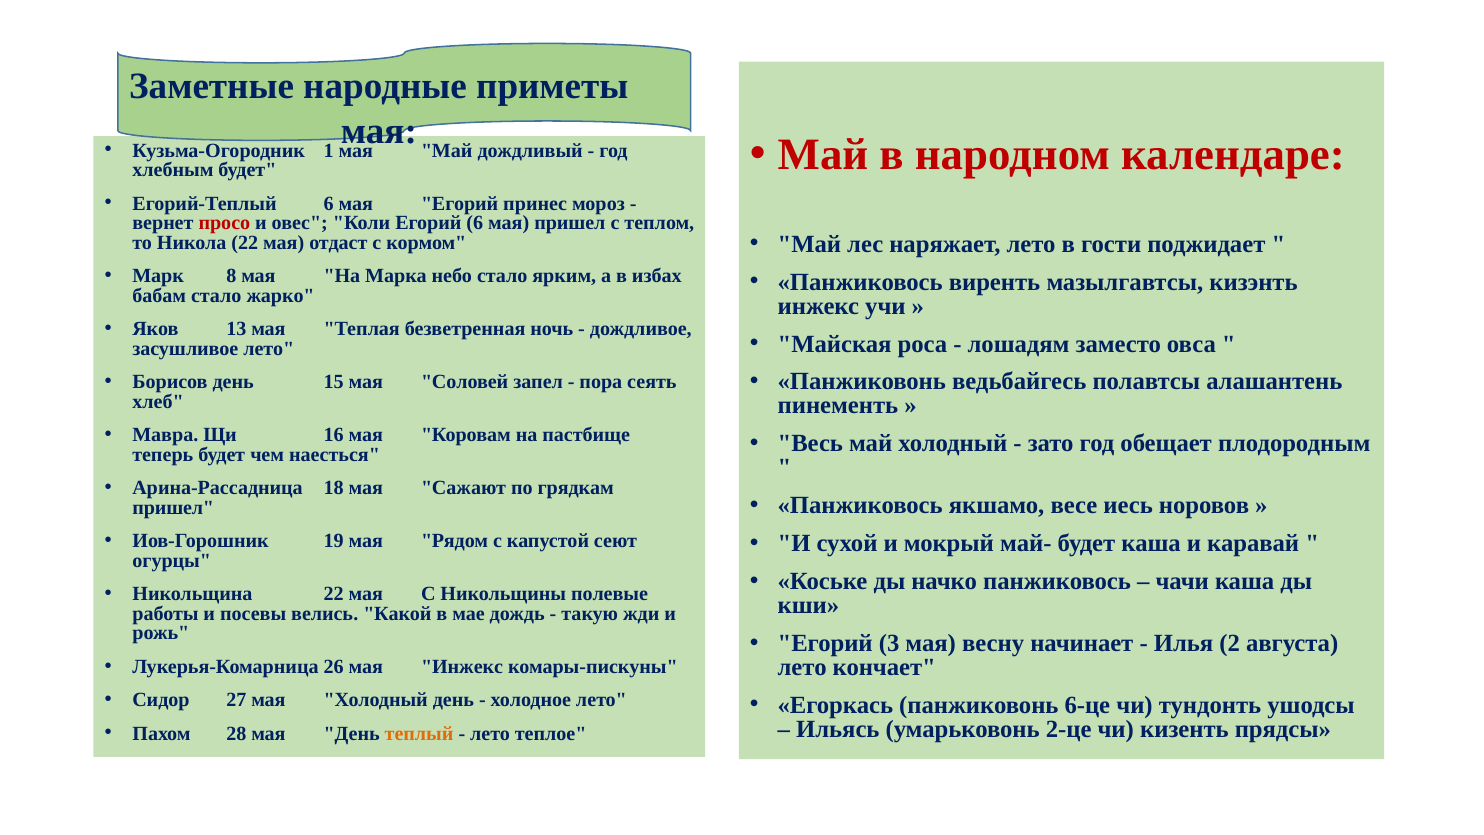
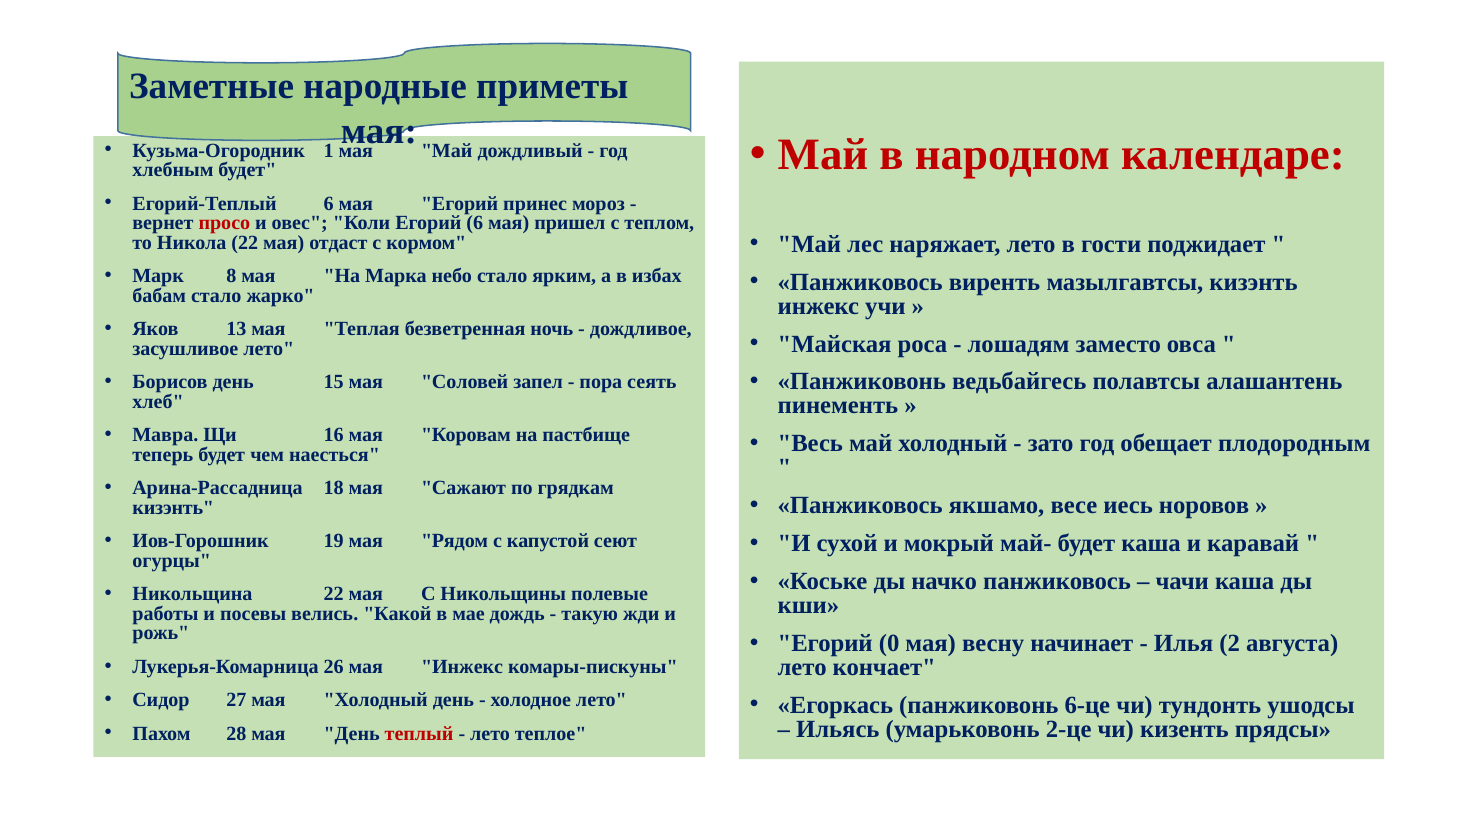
пришел: пришел -> кизэнть (173, 507)
3: 3 -> 0 (889, 643)
теплый colour: orange -> red (419, 733)
